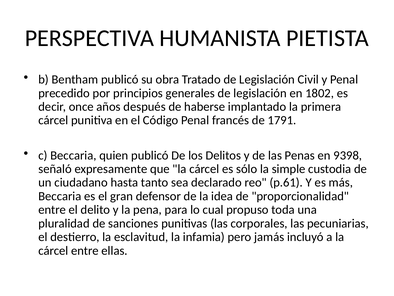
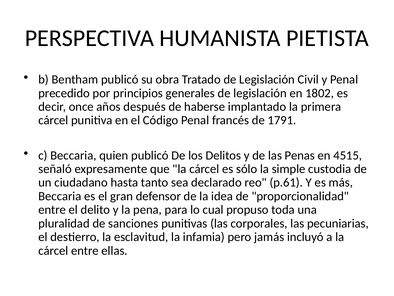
9398: 9398 -> 4515 (348, 155)
